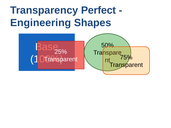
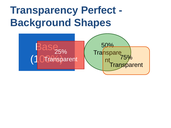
Engineering: Engineering -> Background (41, 23)
